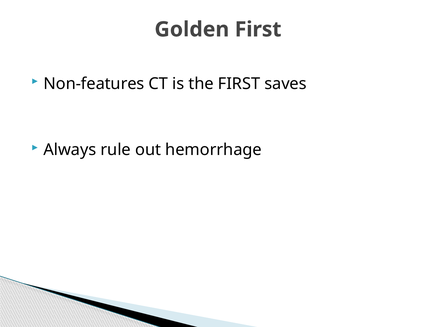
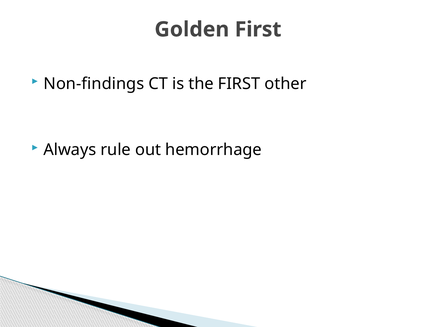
Non-features: Non-features -> Non-findings (94, 84)
saves: saves -> other (286, 84)
